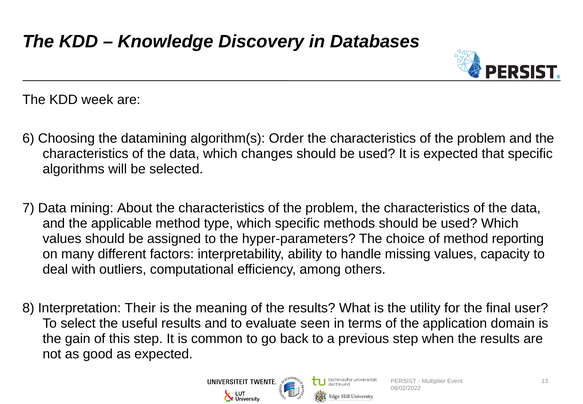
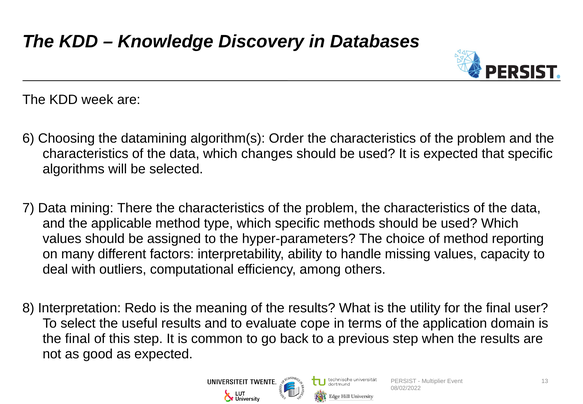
About: About -> There (135, 208)
Their: Their -> Redo (140, 308)
seen: seen -> cope (315, 323)
gain: gain -> final (78, 339)
